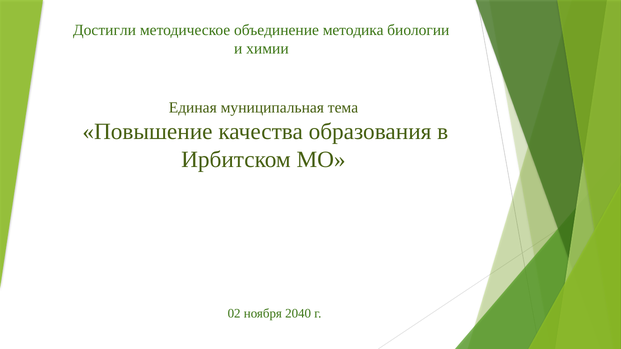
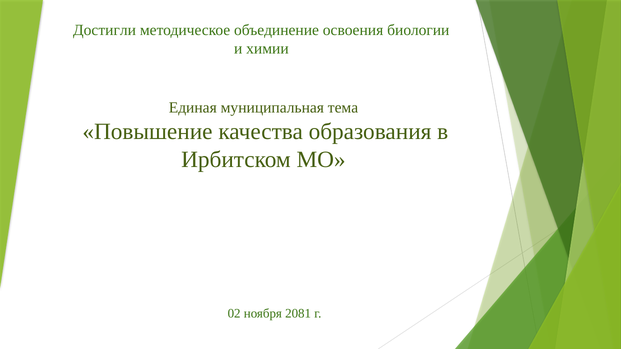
методика: методика -> освоения (353, 30)
2040: 2040 -> 2081 (298, 314)
